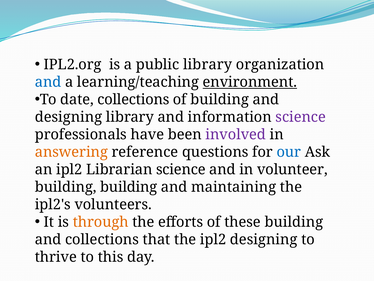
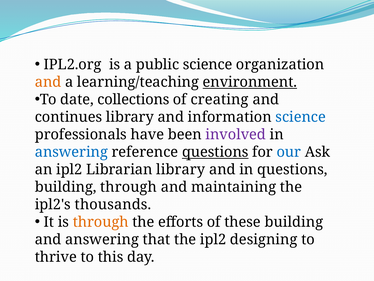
public library: library -> science (208, 65)
and colour: blue -> orange (48, 82)
of building: building -> creating (220, 99)
designing: designing -> continues (69, 117)
science colour: purple -> blue (301, 117)
answering colour: orange -> blue (71, 152)
questions underline: none -> present (215, 152)
Librarian science: science -> library (181, 169)
in volunteer: volunteer -> questions (292, 169)
building building: building -> through (129, 187)
volunteers: volunteers -> thousands (113, 204)
and collections: collections -> answering (102, 239)
